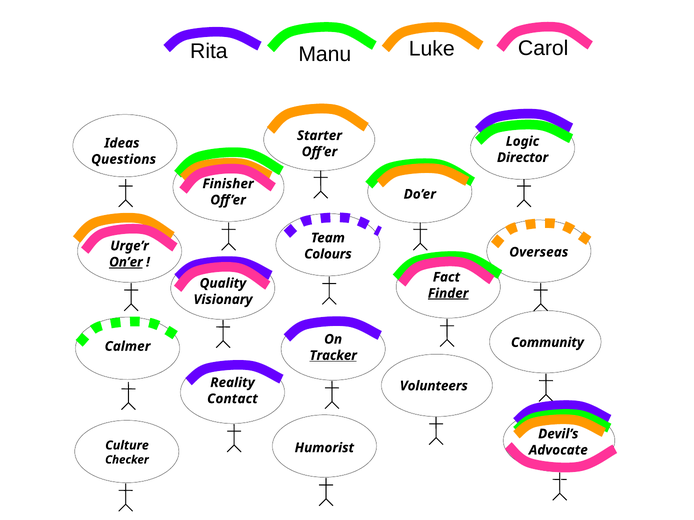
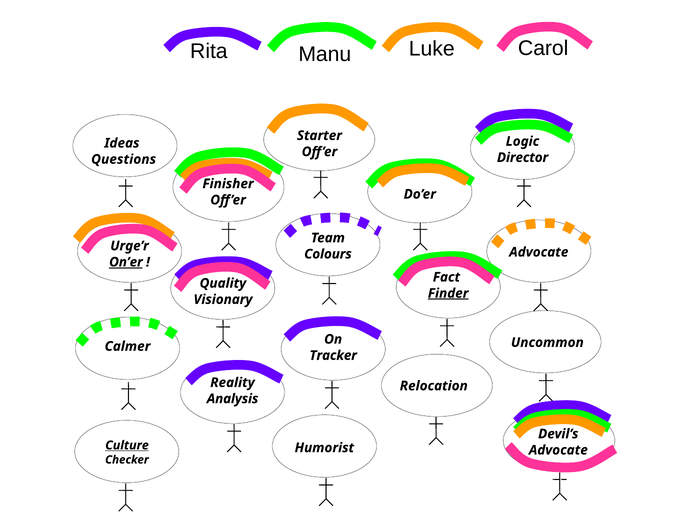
Overseas: Overseas -> Advocate (539, 252)
Community: Community -> Uncommon (547, 343)
Tracker underline: present -> none (333, 356)
Volunteers: Volunteers -> Relocation (434, 386)
Contact: Contact -> Analysis (233, 399)
Culture underline: none -> present (127, 446)
